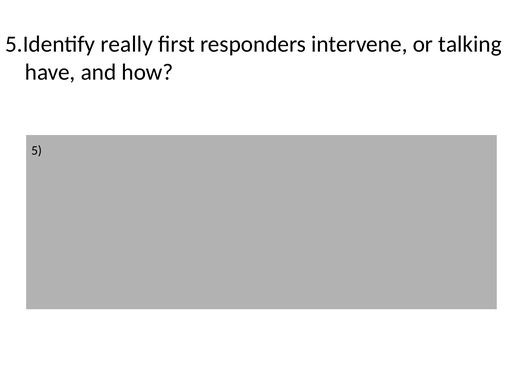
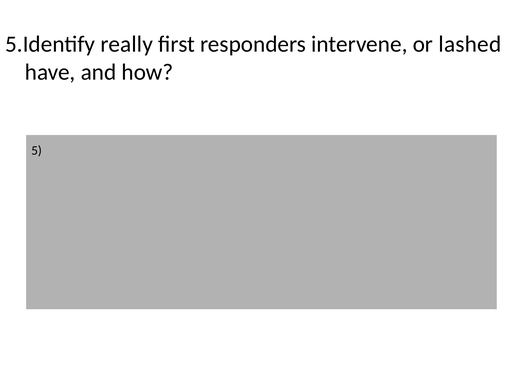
talking: talking -> lashed (470, 44)
